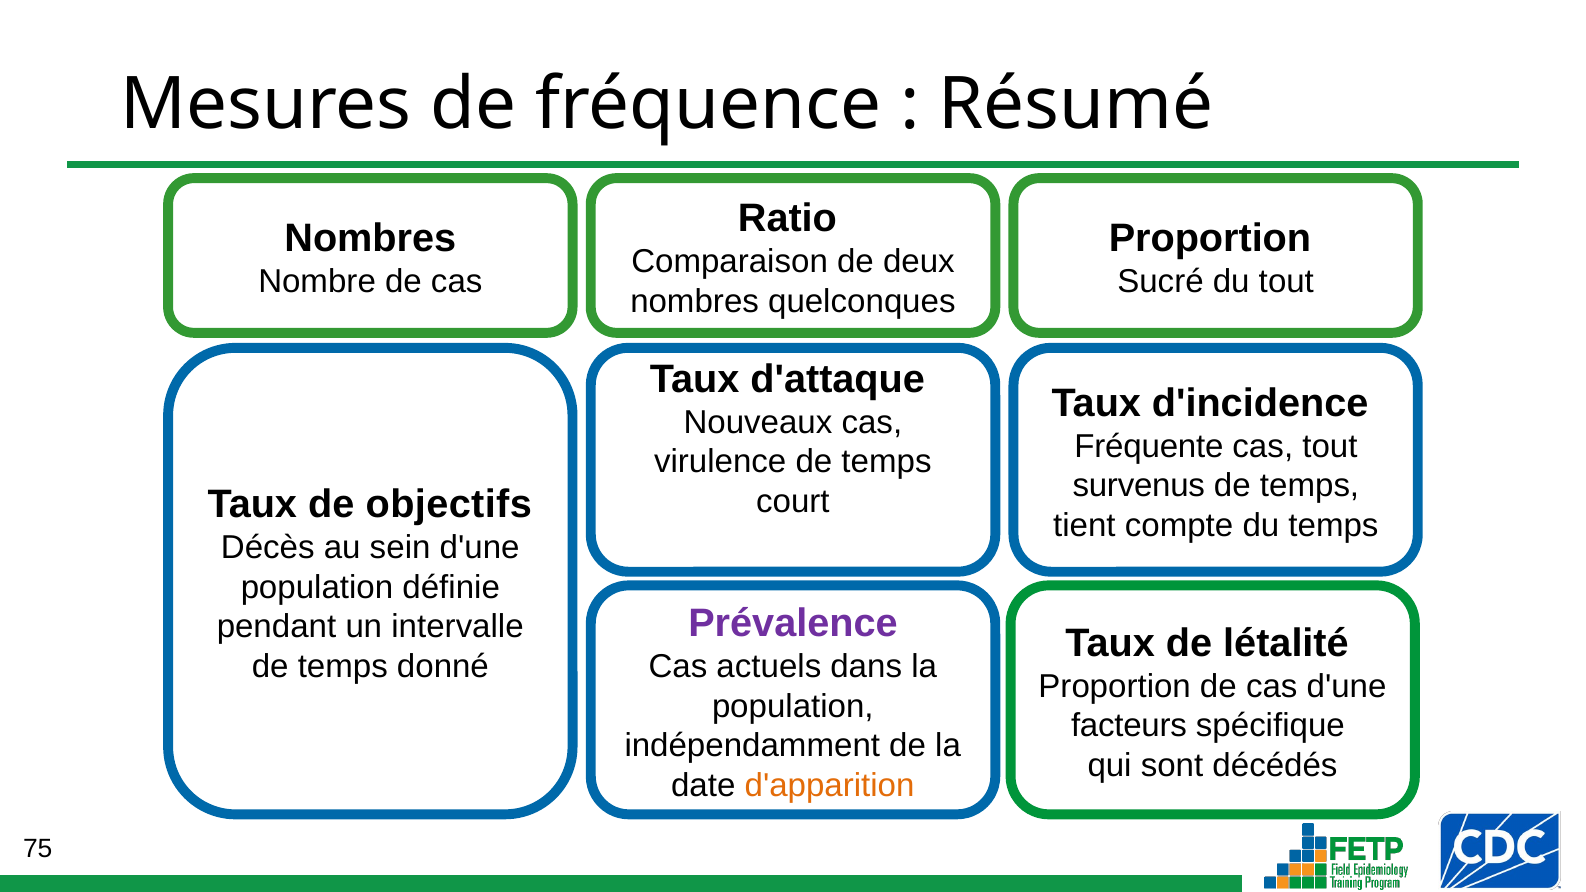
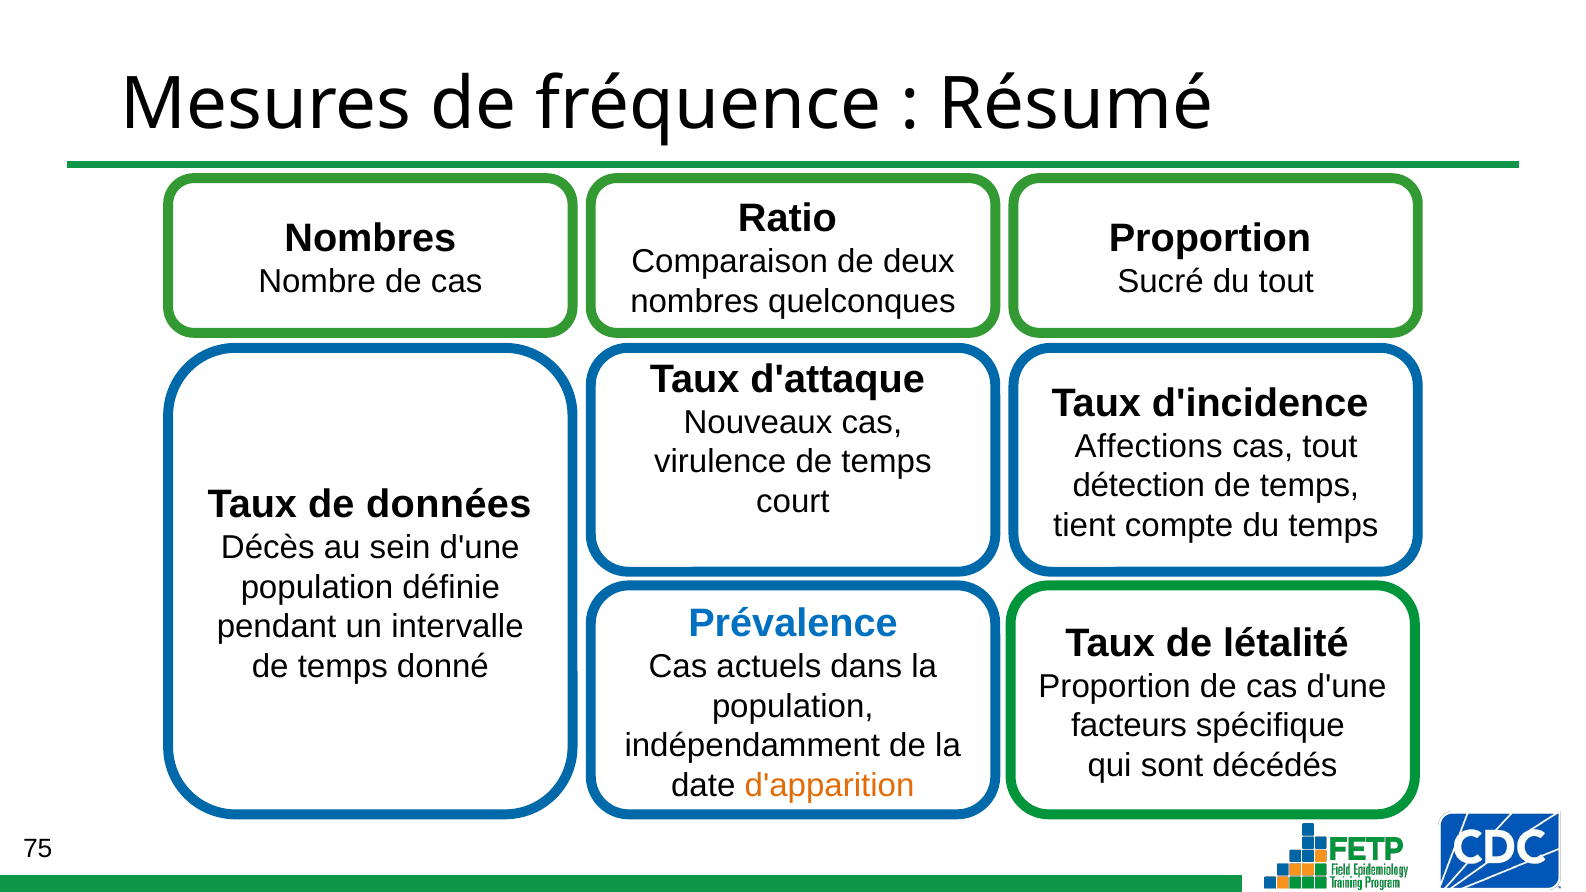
Fréquente: Fréquente -> Affections (1149, 446)
survenus: survenus -> détection (1139, 486)
objectifs: objectifs -> données (449, 505)
Prévalence colour: purple -> blue (793, 623)
